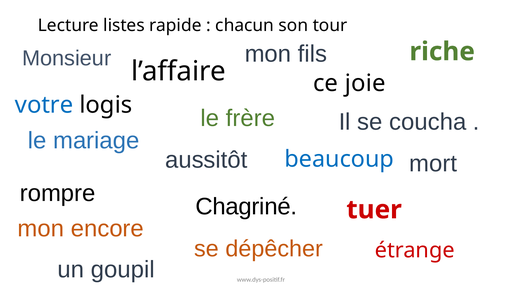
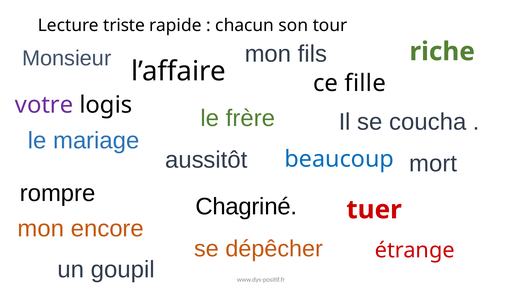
listes: listes -> triste (124, 25)
joie: joie -> fille (365, 83)
votre colour: blue -> purple (44, 105)
